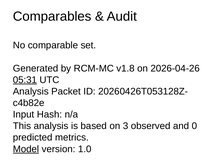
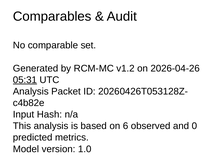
v1.8: v1.8 -> v1.2 (126, 68)
3: 3 -> 6 (126, 126)
Model underline: present -> none (26, 149)
